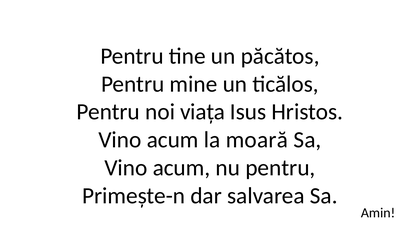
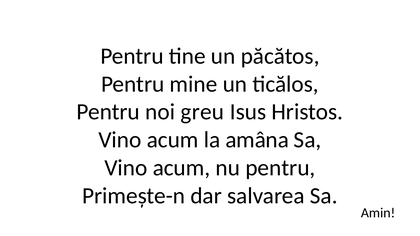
viața: viața -> greu (202, 112)
moară: moară -> amâna (257, 140)
